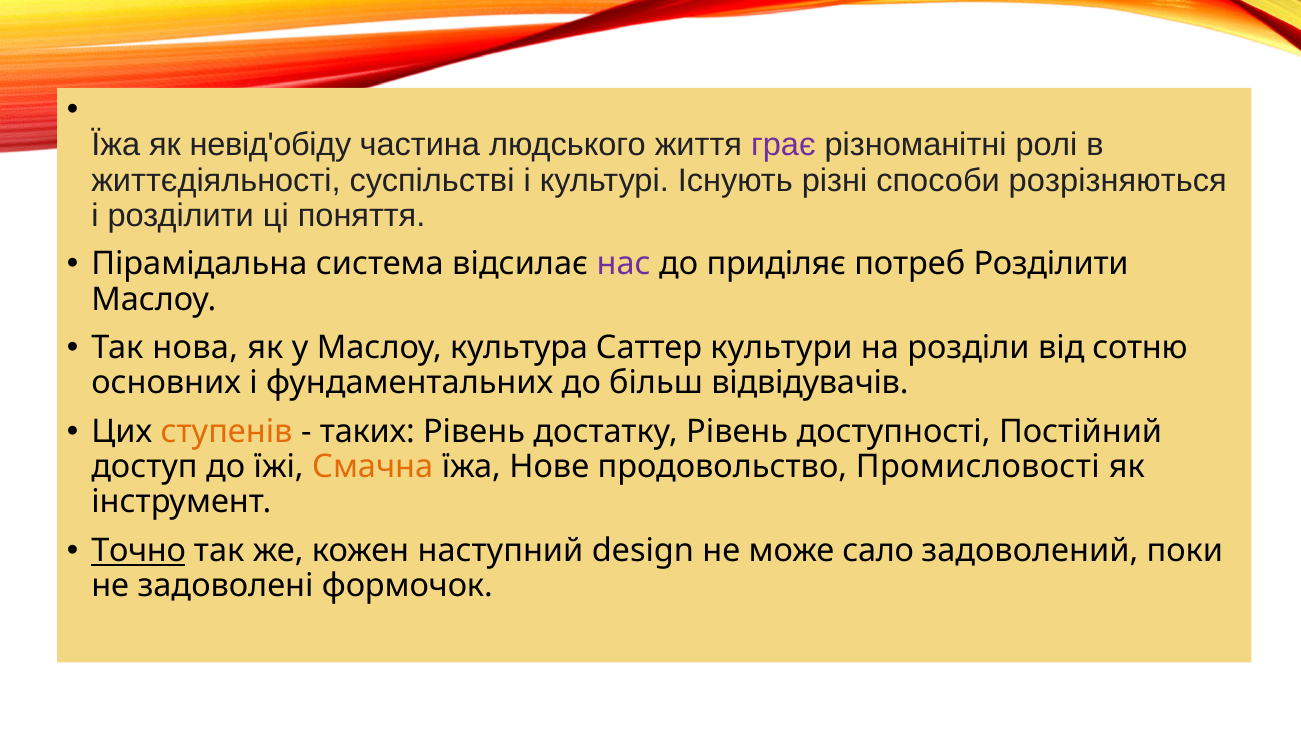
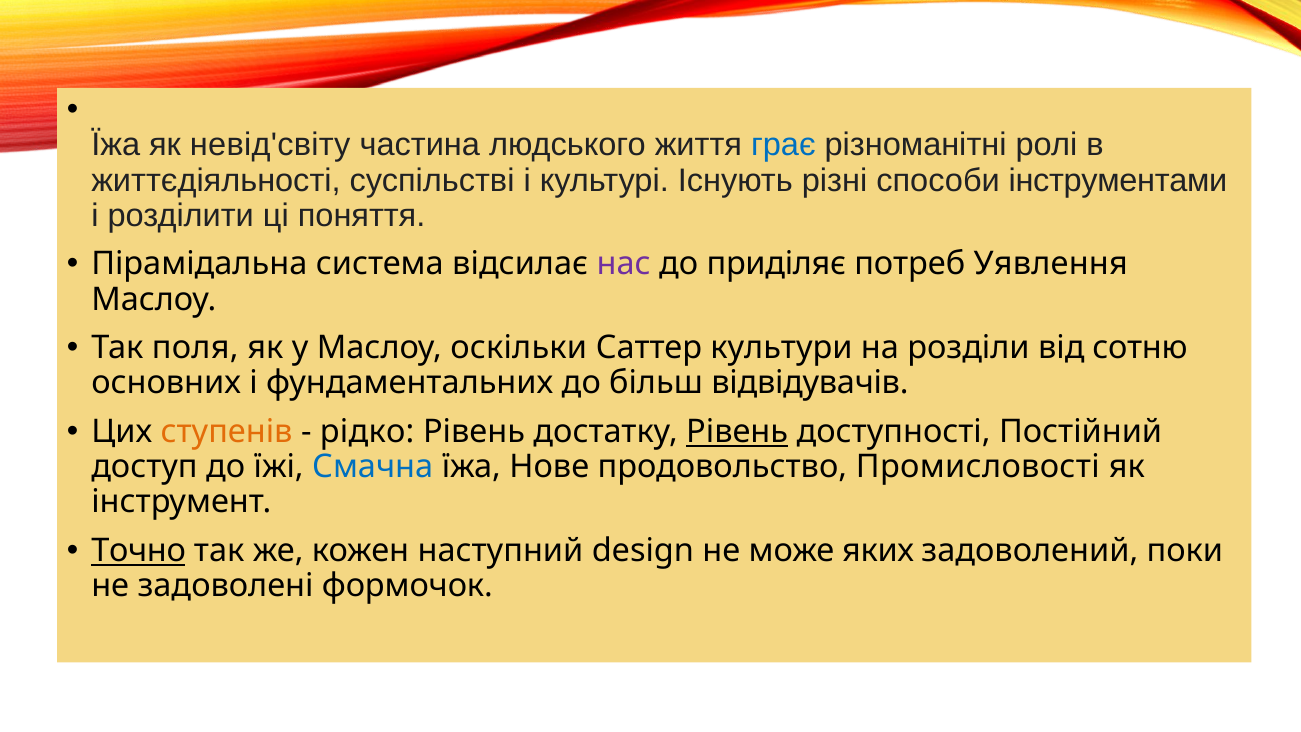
невід'обіду: невід'обіду -> невід'світу (270, 145)
грає colour: purple -> blue (783, 145)
розрізняються: розрізняються -> інструментами (1118, 180)
потреб Розділити: Розділити -> Уявлення (1051, 264)
нова: нова -> поля (195, 348)
культура: культура -> оскільки (519, 348)
таких: таких -> рідко (367, 432)
Рівень underline: none -> present (737, 432)
Смачна colour: orange -> blue (373, 467)
сало: сало -> яких (878, 551)
